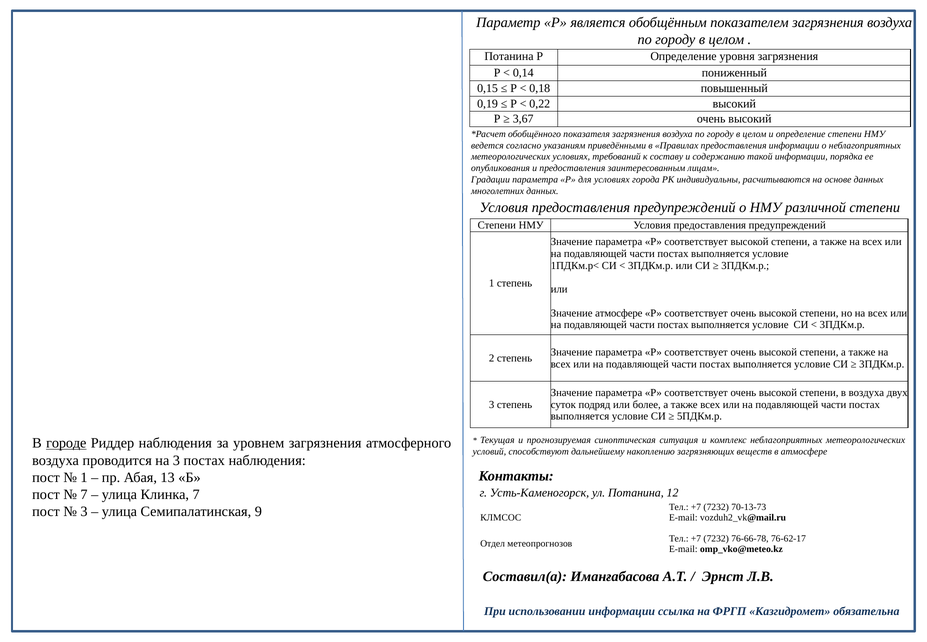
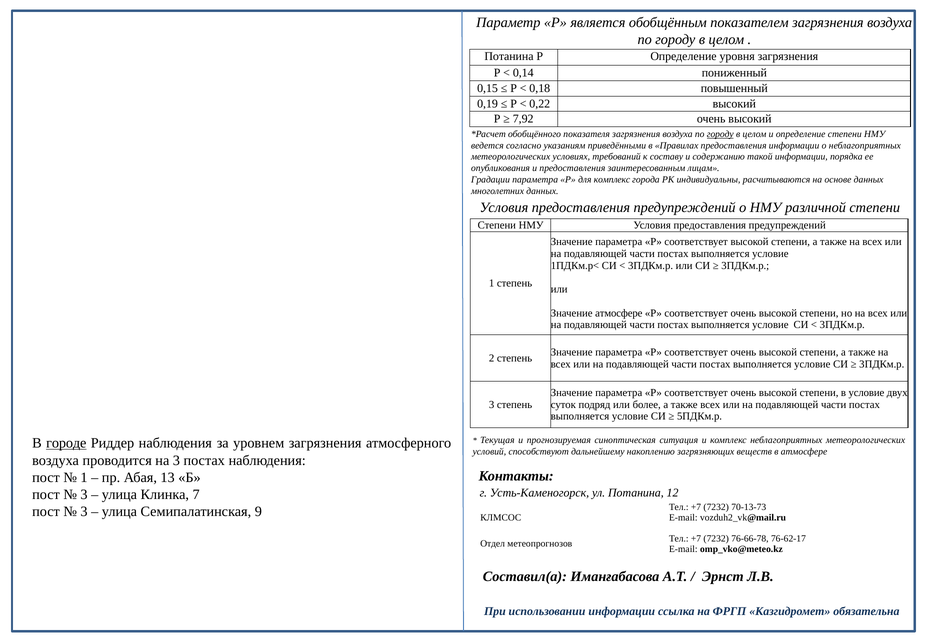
3,67: 3,67 -> 7,92 (523, 119)
городу underline: none -> present (720, 134)
для условиях: условиях -> комплекс (612, 180)
в воздуха: воздуха -> условие (866, 392)
7: 7 -> 3 (84, 494)
